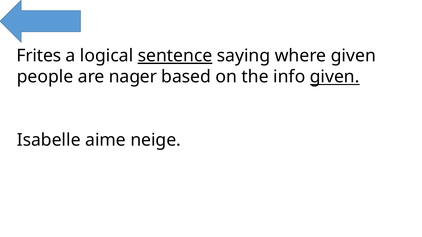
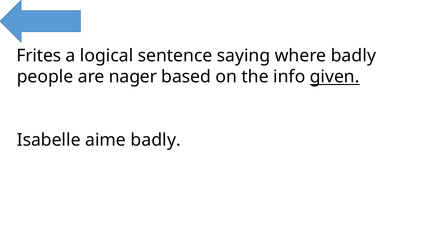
sentence underline: present -> none (175, 56)
where given: given -> badly (353, 56)
aime neige: neige -> badly (156, 140)
